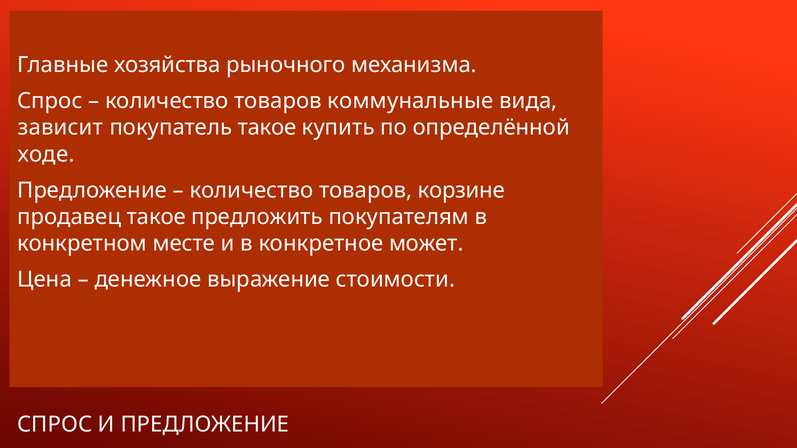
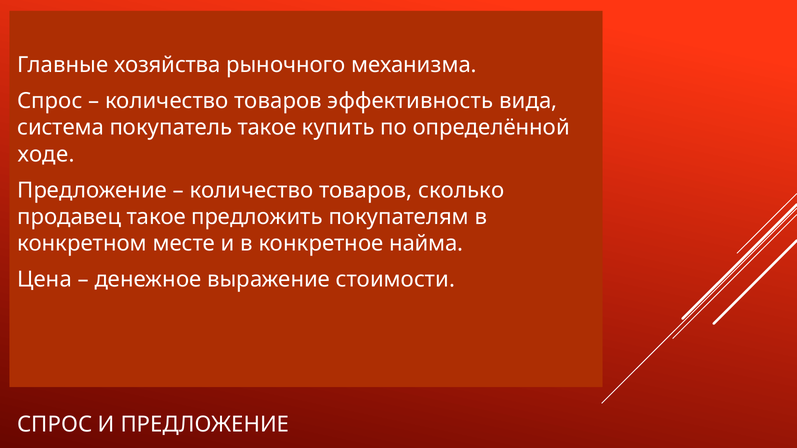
коммунальные: коммунальные -> эффективность (410, 101)
зависит: зависит -> система (61, 128)
корзине: корзине -> сколько (461, 190)
может: может -> найма (426, 243)
